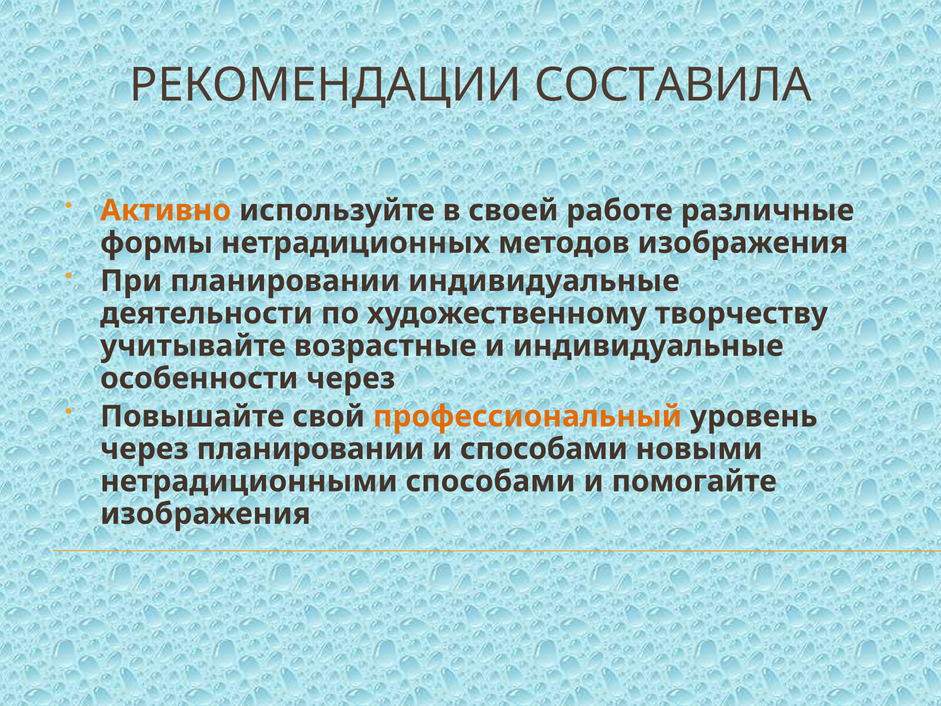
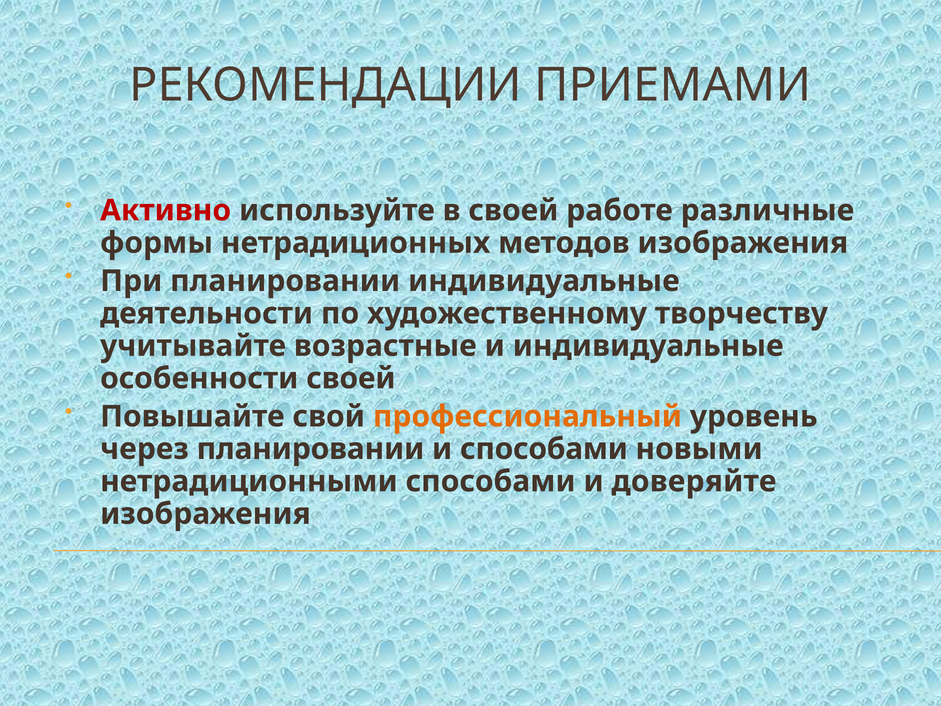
СОСТАВИЛА: СОСТАВИЛА -> ПРИЕМАМИ (673, 85)
Активно colour: orange -> red (166, 210)
особенности через: через -> своей (351, 378)
помогайте: помогайте -> доверяйте (694, 481)
